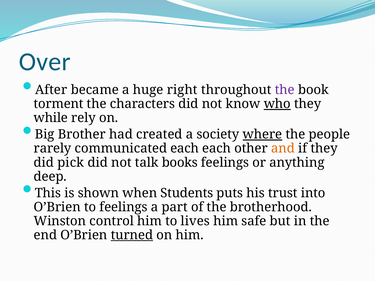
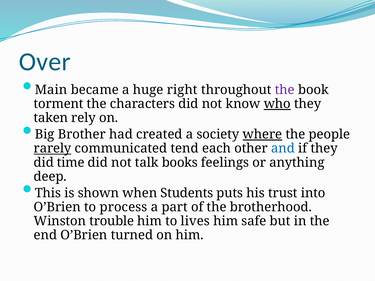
After: After -> Main (51, 90)
while: while -> taken (51, 118)
rarely underline: none -> present (53, 149)
communicated each: each -> tend (185, 149)
and colour: orange -> blue (283, 149)
pick: pick -> time (71, 163)
to feelings: feelings -> process (123, 207)
control: control -> trouble (112, 221)
turned underline: present -> none (132, 235)
